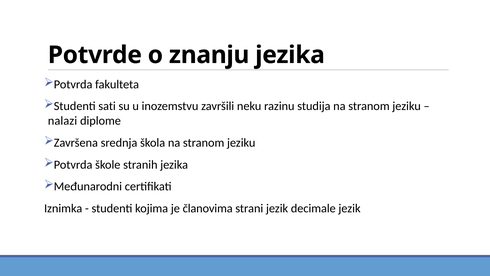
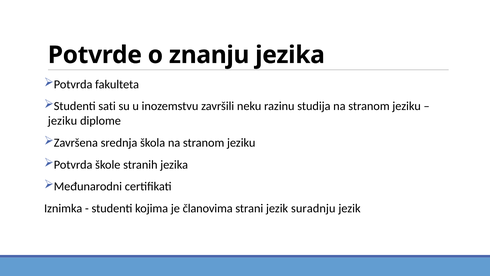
nalazi: nalazi -> jeziku (63, 121)
decimale: decimale -> suradnju (313, 208)
